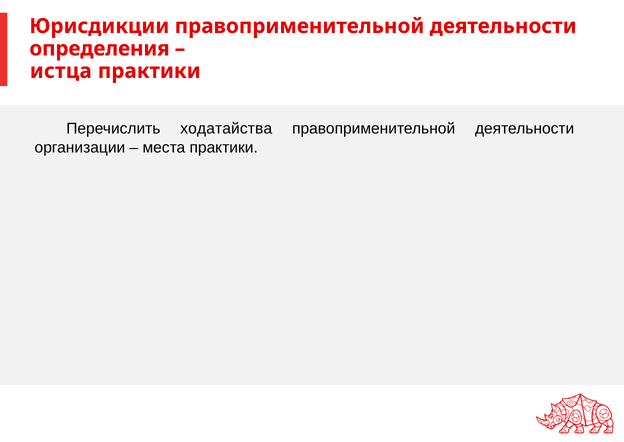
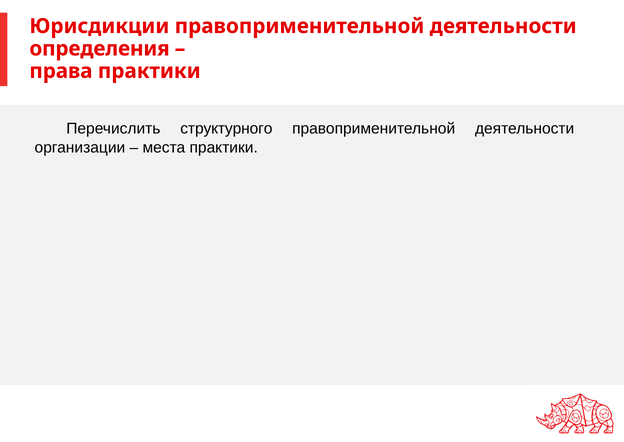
истца: истца -> права (61, 71)
ходатайства: ходатайства -> структурного (226, 129)
